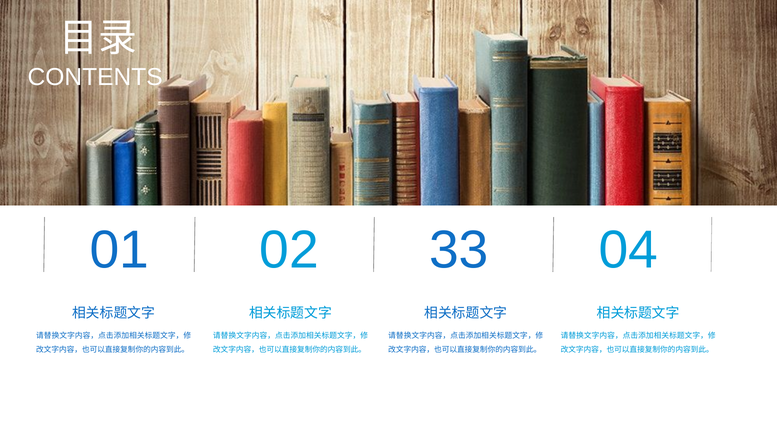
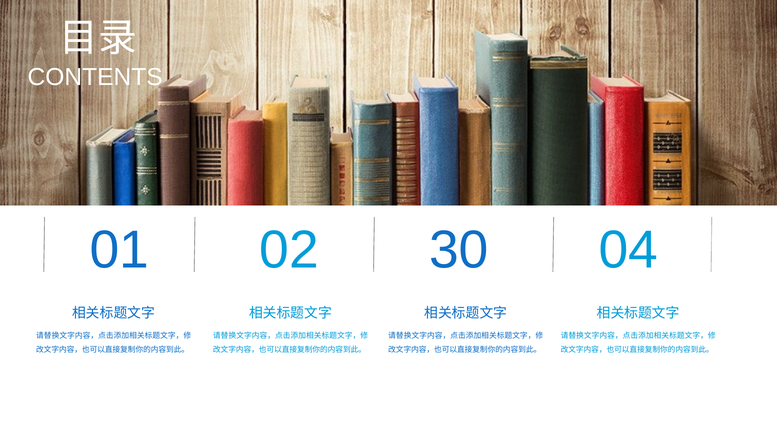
33: 33 -> 30 (459, 250)
